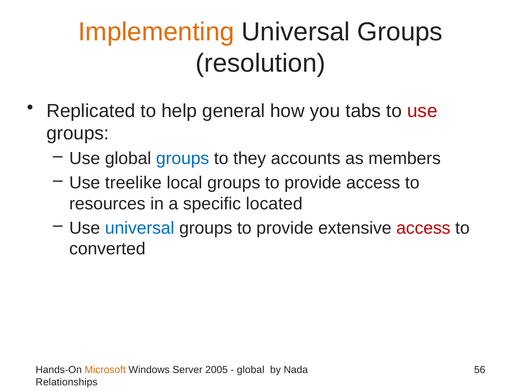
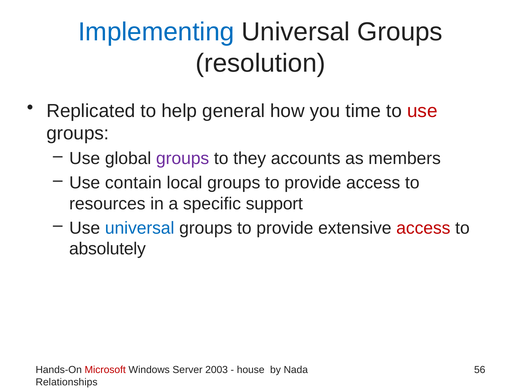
Implementing colour: orange -> blue (156, 32)
tabs: tabs -> time (363, 111)
groups colour: blue -> purple (183, 158)
treelike: treelike -> contain (133, 183)
located: located -> support (274, 204)
converted: converted -> absolutely (107, 249)
Microsoft colour: orange -> red (105, 370)
2005: 2005 -> 2003 (217, 370)
global: global -> house (251, 370)
